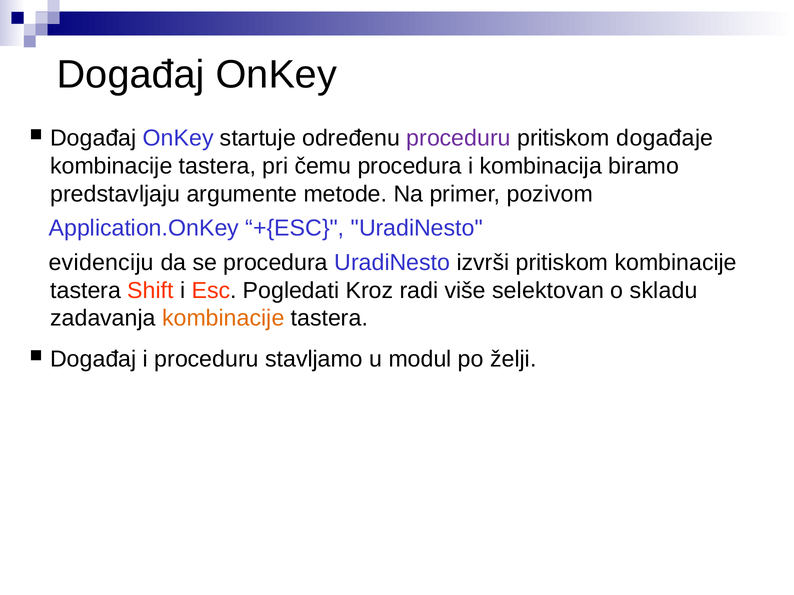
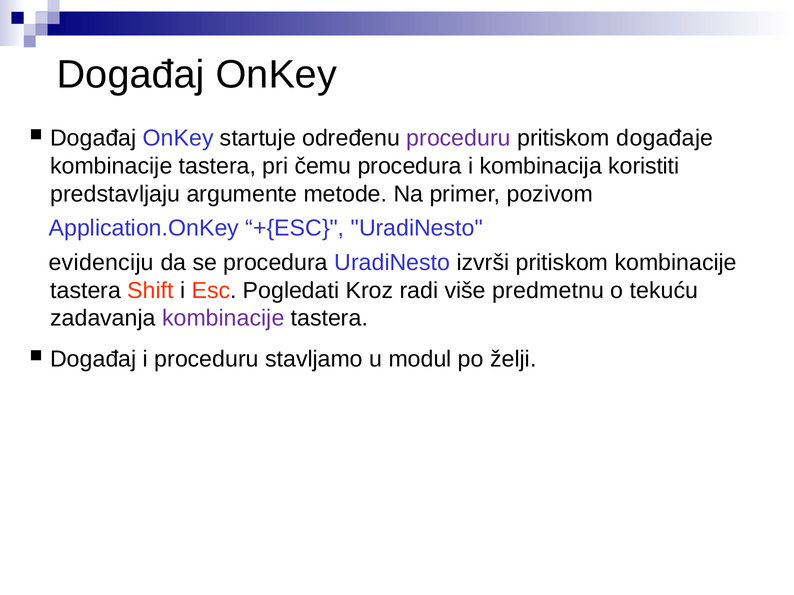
biramo: biramo -> koristiti (644, 166)
selektovan: selektovan -> predmetnu (548, 291)
skladu: skladu -> tekuću (664, 291)
kombinacije colour: orange -> purple (223, 318)
